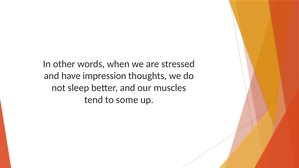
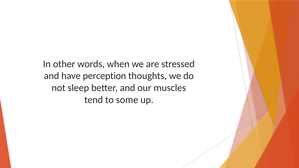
impression: impression -> perception (104, 76)
